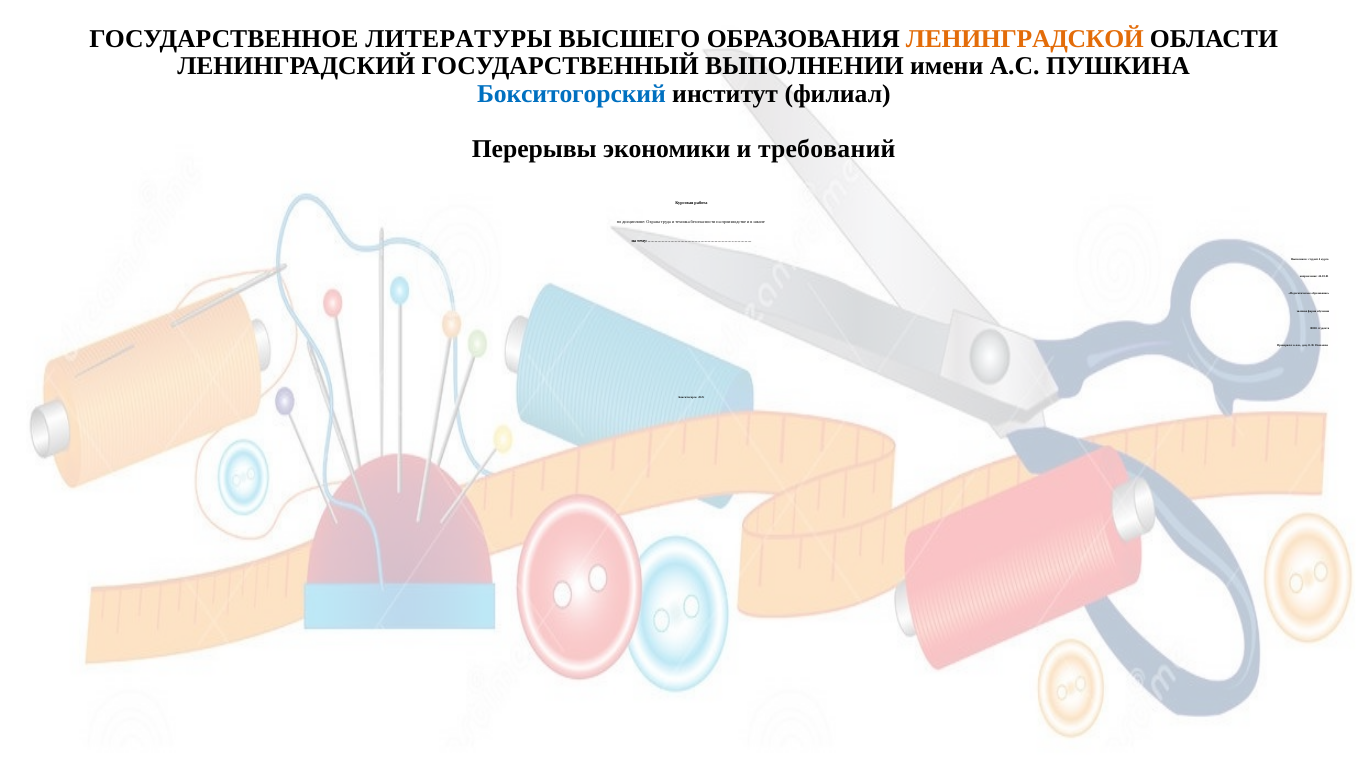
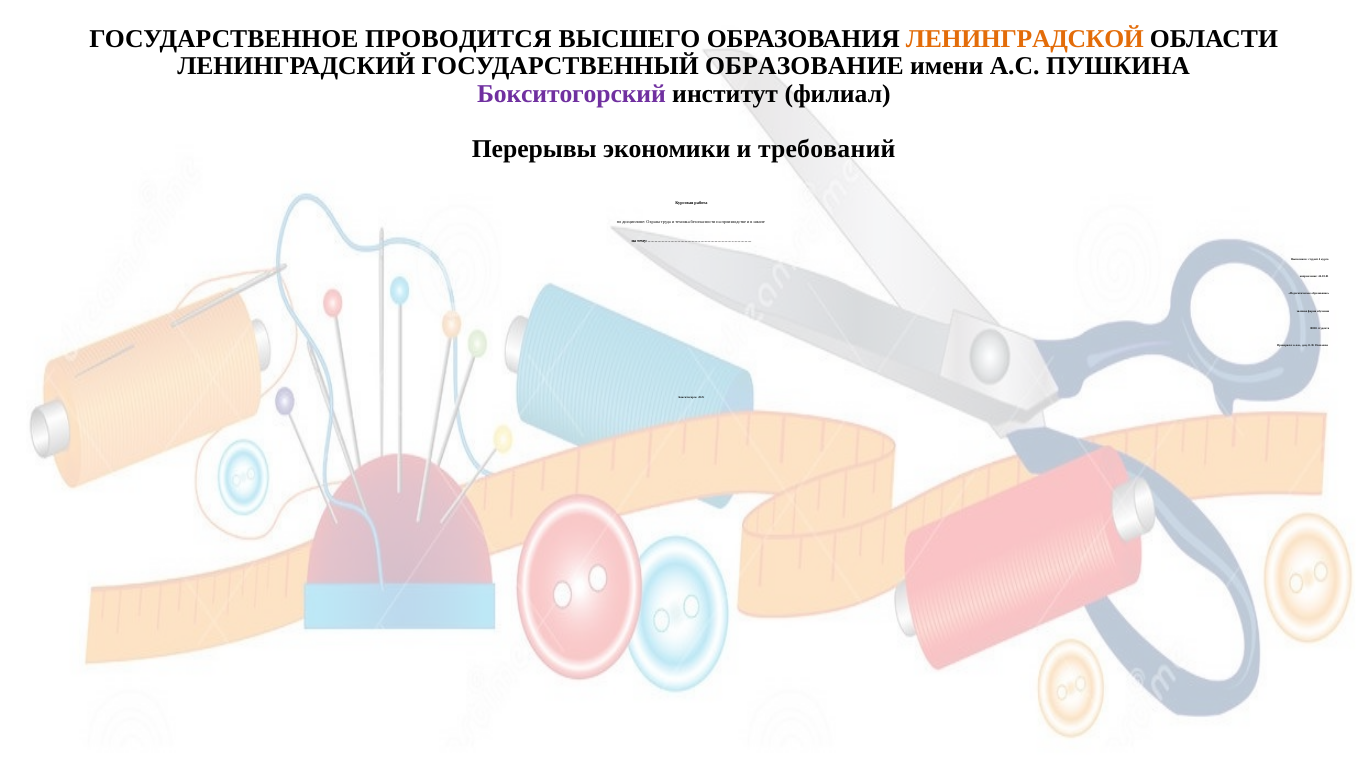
ЛИТЕРАТУРЫ: ЛИТЕРАТУРЫ -> ПРОВОДИТСЯ (458, 39)
ГОСУДАРСТВЕННЫЙ ВЫПОЛНЕНИИ: ВЫПОЛНЕНИИ -> ОБРАЗОВАНИЕ (804, 66)
Бокситогорский colour: blue -> purple (571, 94)
